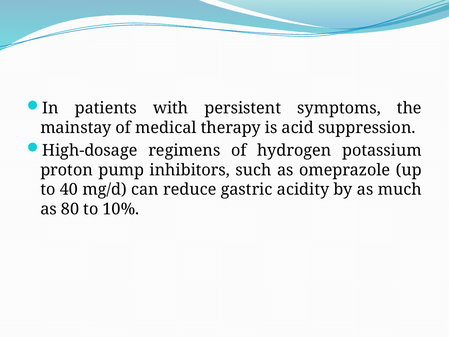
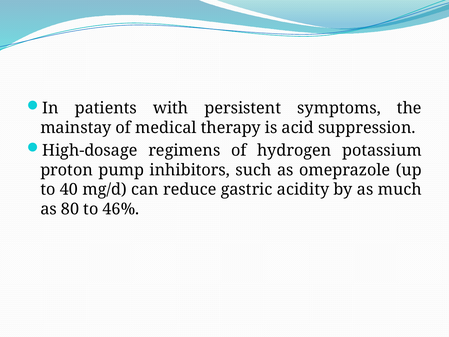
10%: 10% -> 46% (121, 209)
